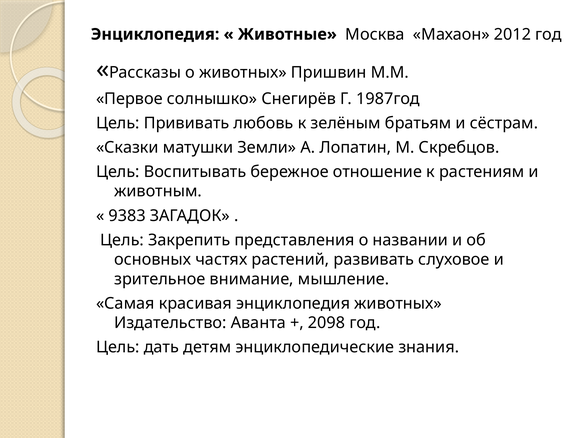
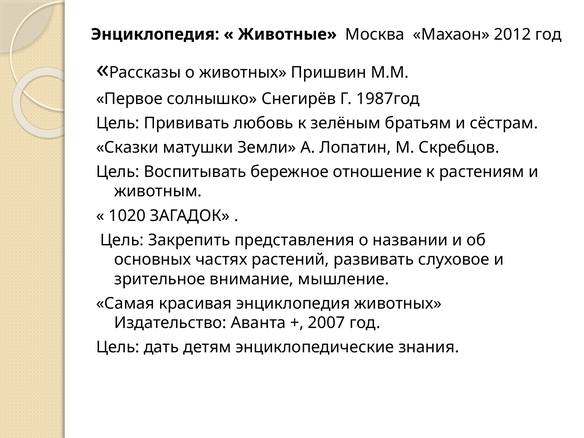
9383: 9383 -> 1020 (127, 216)
2098: 2098 -> 2007 (327, 323)
